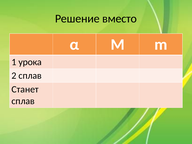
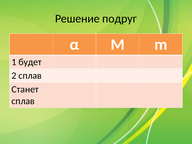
вместо: вместо -> подруг (120, 19)
урока: урока -> будет (30, 62)
